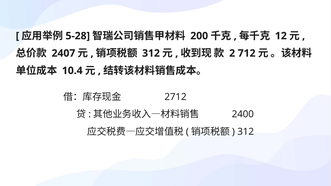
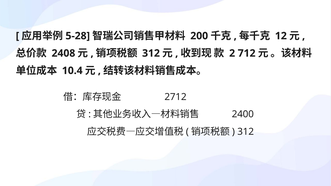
2407: 2407 -> 2408 (63, 53)
